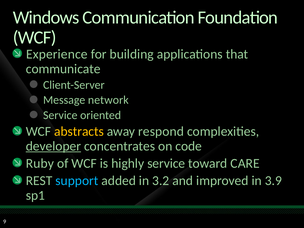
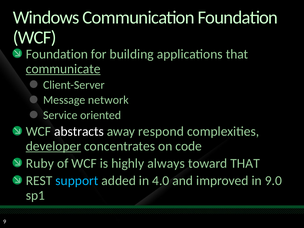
Experience: Experience -> Foundation (57, 54)
communicate underline: none -> present (63, 69)
abstracts colour: yellow -> white (79, 132)
highly service: service -> always (166, 163)
toward CARE: CARE -> THAT (245, 163)
3.2: 3.2 -> 4.0 (161, 181)
3.9: 3.9 -> 9.0 (273, 181)
